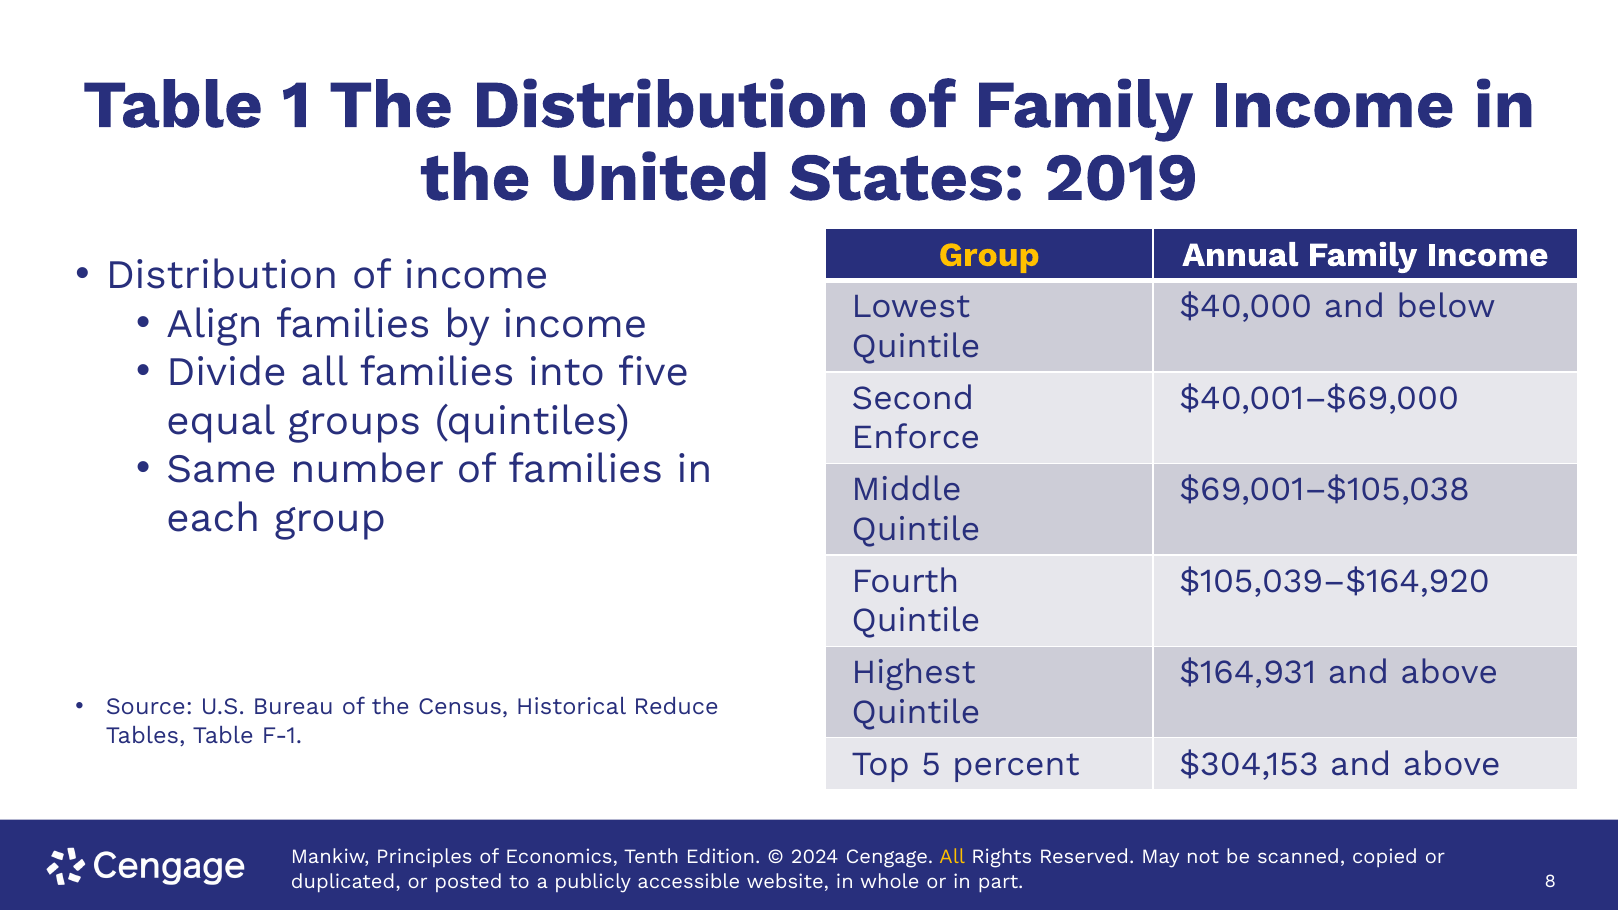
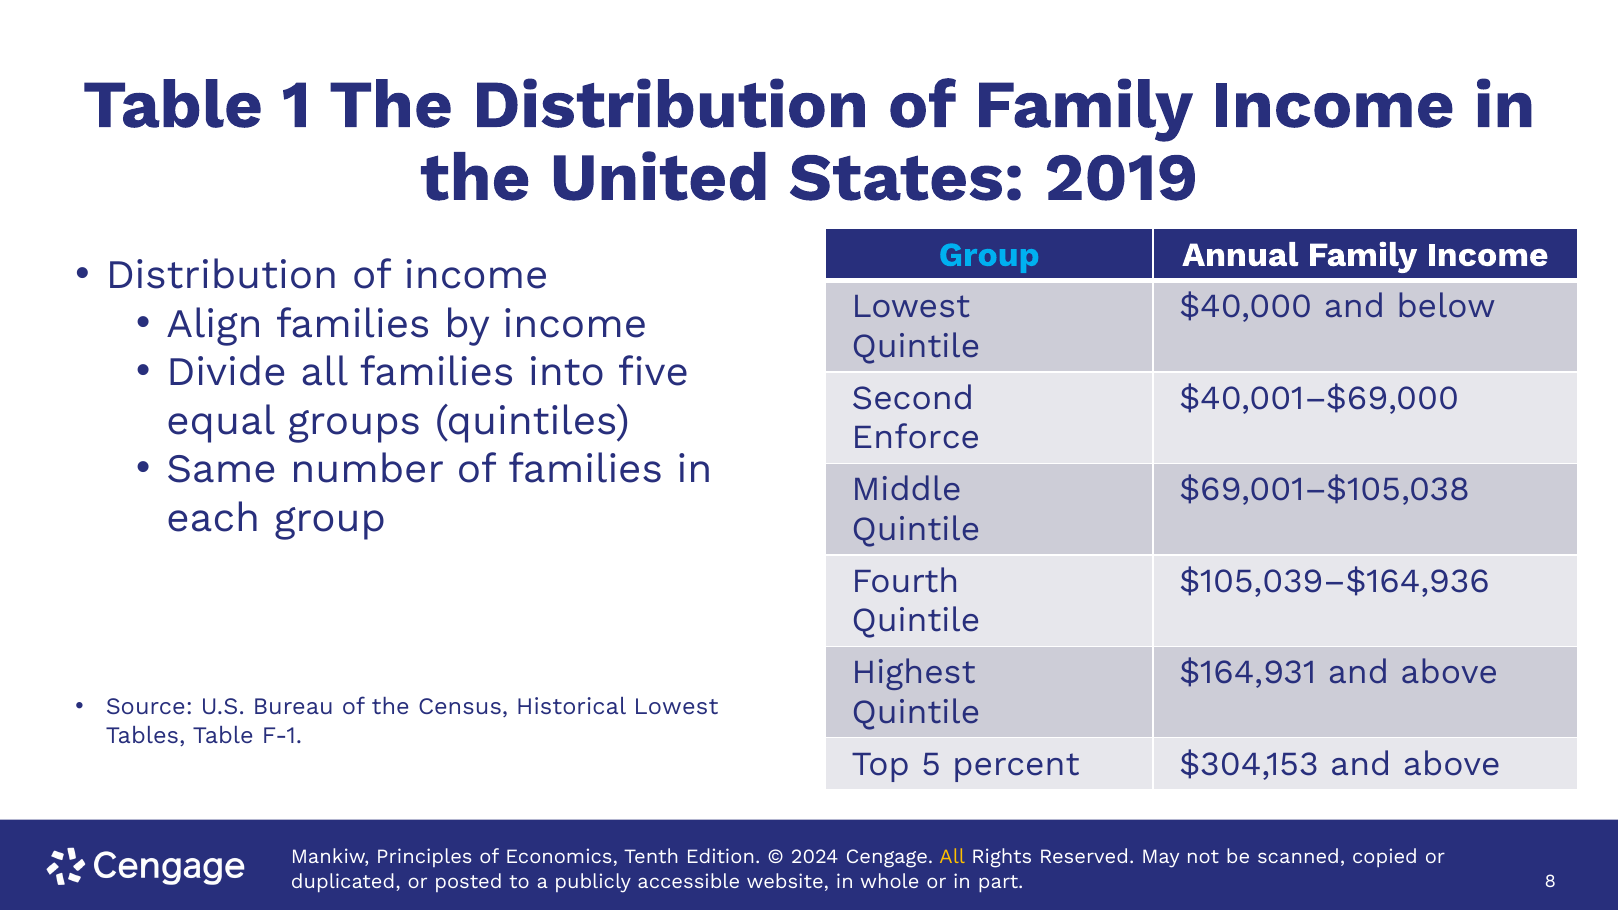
Group colour: yellow -> light blue (989, 255)
$105,039–$164,920: $105,039–$164,920 -> $105,039–$164,936 (1335, 581)
Historical Reduce: Reduce -> Lowest (676, 707)
